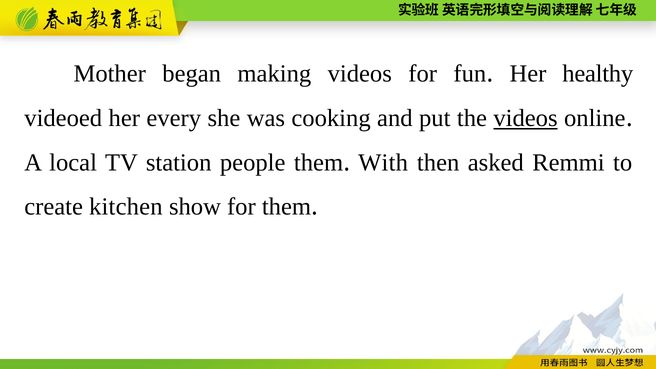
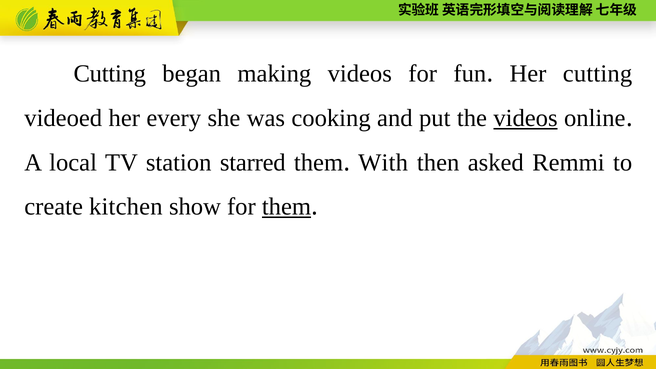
Mother: Mother -> Cutting (110, 74)
Her healthy: healthy -> cutting (598, 74)
people: people -> starred (253, 162)
them underline: none -> present (286, 207)
